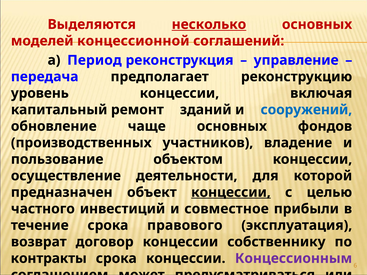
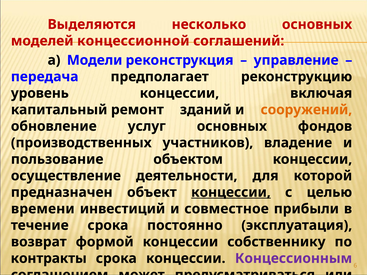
несколько underline: present -> none (209, 24)
Период: Период -> Модели (95, 60)
сооружений colour: blue -> orange (306, 110)
чаще: чаще -> услуг (147, 126)
частного: частного -> времени (43, 209)
правового: правового -> постоянно (185, 226)
договор: договор -> формой (105, 242)
